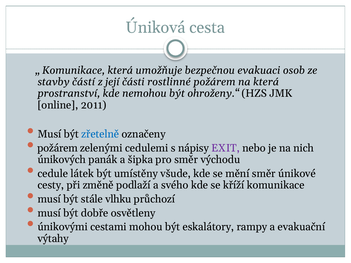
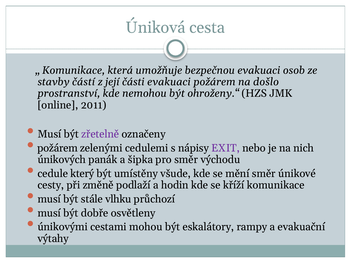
části rostlinné: rostlinné -> evakuaci (169, 82)
na která: která -> došlo (266, 82)
zřetelně colour: blue -> purple (100, 134)
látek: látek -> který (82, 174)
svého: svého -> hodin (175, 185)
